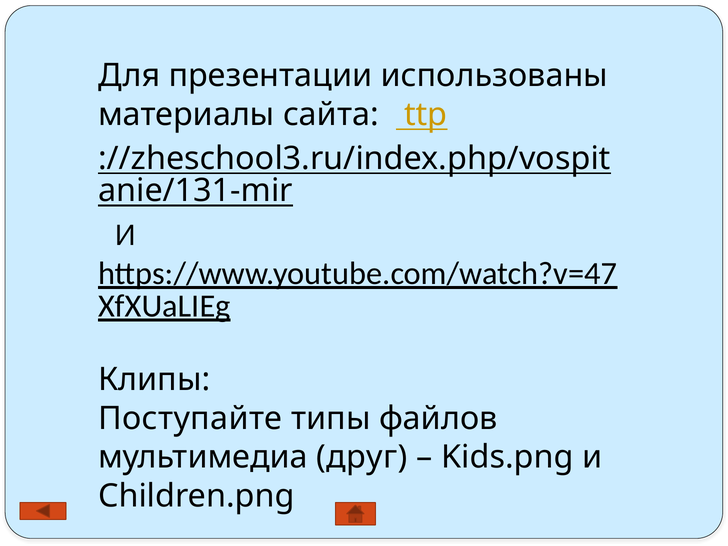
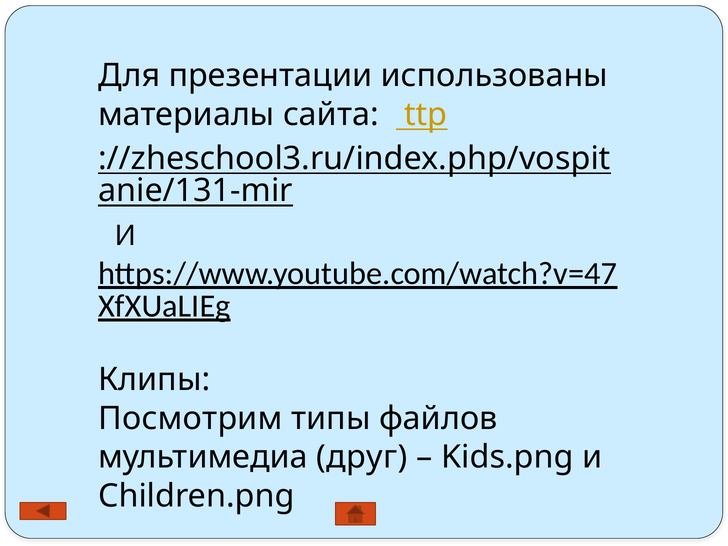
Поступайте: Поступайте -> Посмотрим (190, 418)
